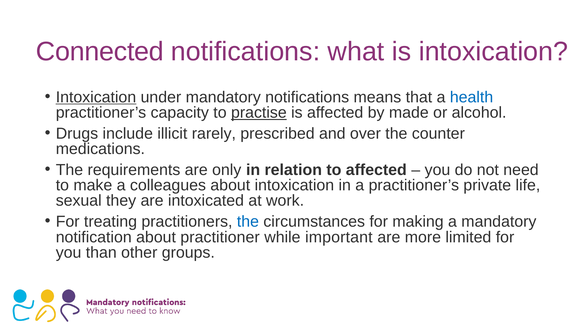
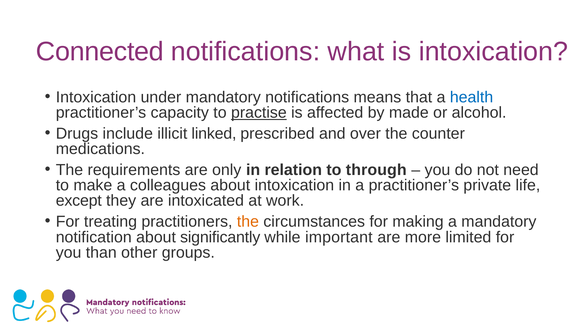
Intoxication underline: present -> none (96, 97)
rarely: rarely -> linked (214, 134)
to affected: affected -> through (376, 170)
sexual: sexual -> except (79, 201)
the colour: blue -> orange (248, 222)
practitioner: practitioner -> significantly (220, 237)
